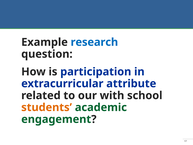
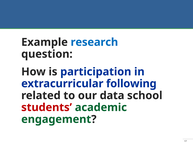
attribute: attribute -> following (131, 83)
with: with -> data (112, 95)
students colour: orange -> red (47, 107)
